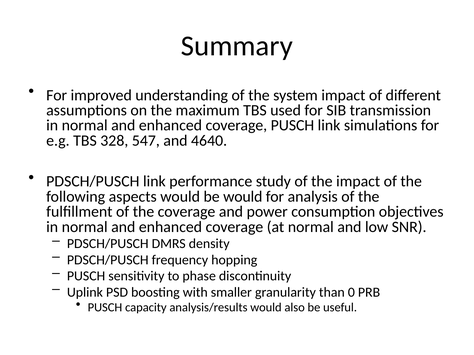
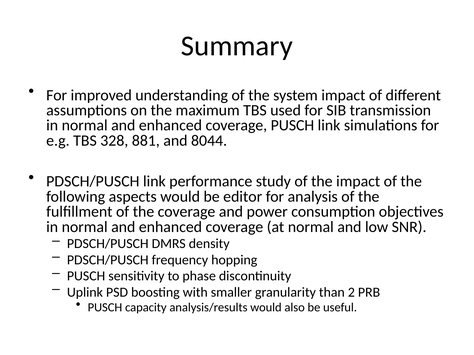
547: 547 -> 881 (146, 141)
4640: 4640 -> 8044 (209, 141)
be would: would -> editor (243, 197)
0: 0 -> 2 (351, 293)
